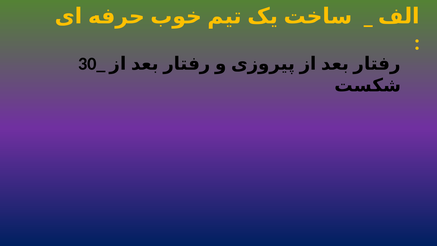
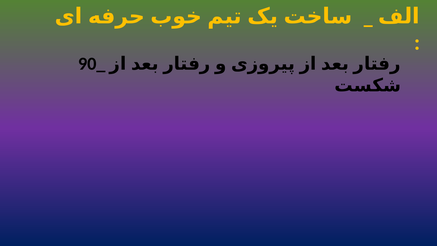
30_: 30_ -> 90_ (92, 64)
